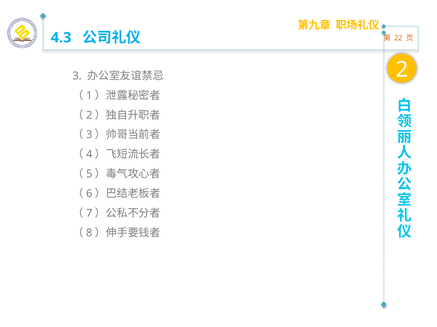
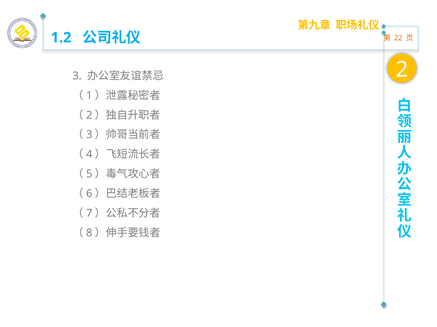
4.3: 4.3 -> 1.2 (61, 38)
